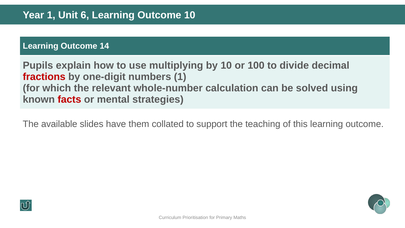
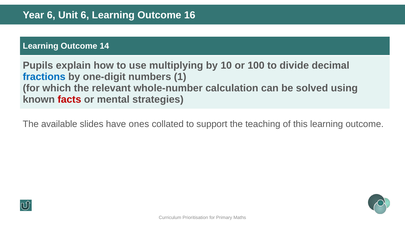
Year 1: 1 -> 6 (51, 15)
Outcome 10: 10 -> 16 (190, 15)
fractions colour: red -> blue (44, 77)
them: them -> ones (139, 124)
